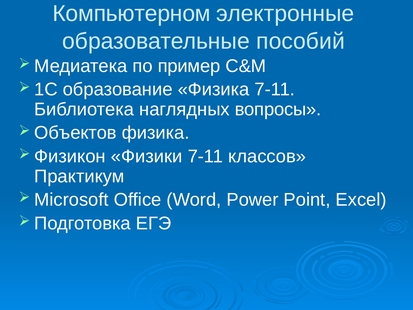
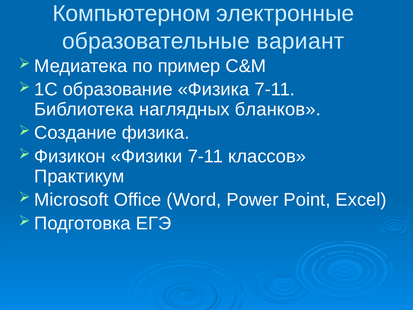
пособий: пособий -> вариант (301, 41)
вопросы: вопросы -> бланков (278, 109)
Объектов: Объектов -> Создание (76, 133)
